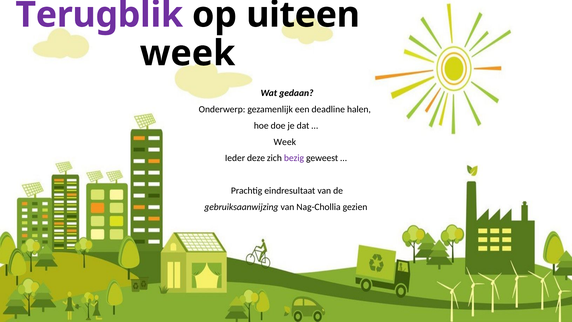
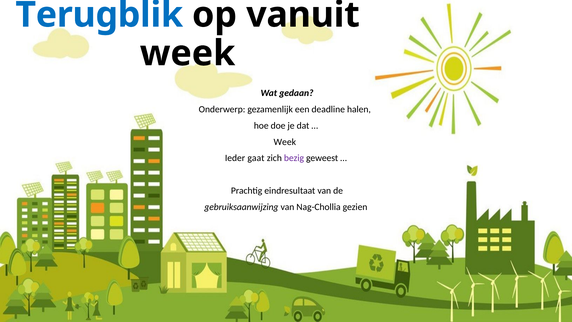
Terugblik colour: purple -> blue (99, 15)
uiteen: uiteen -> vanuit (303, 15)
deze: deze -> gaat (256, 158)
